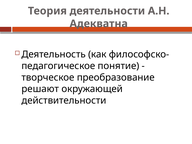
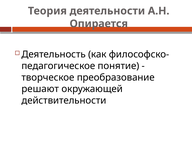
Адекватна: Адекватна -> Опирается (99, 24)
